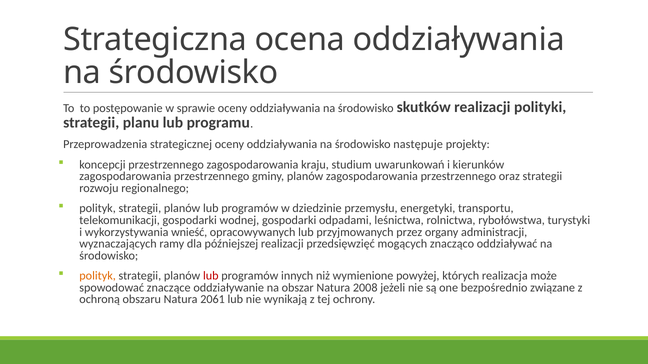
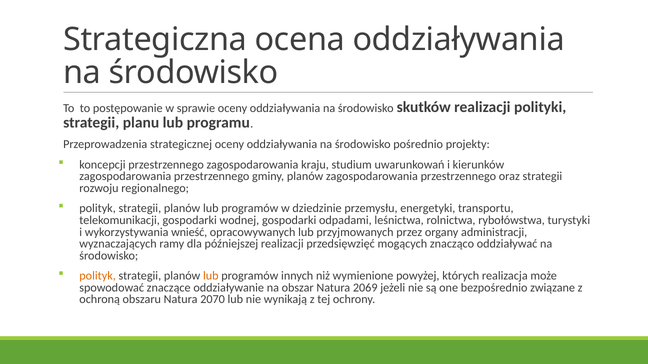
następuje: następuje -> pośrednio (418, 145)
lub colour: red -> orange (211, 276)
2008: 2008 -> 2069 (365, 288)
2061: 2061 -> 2070 (213, 300)
